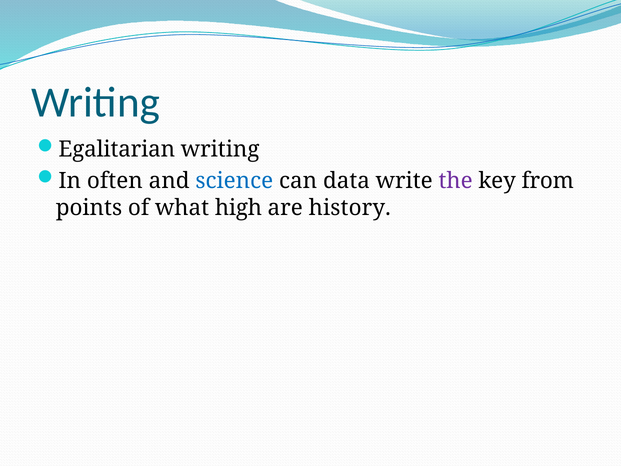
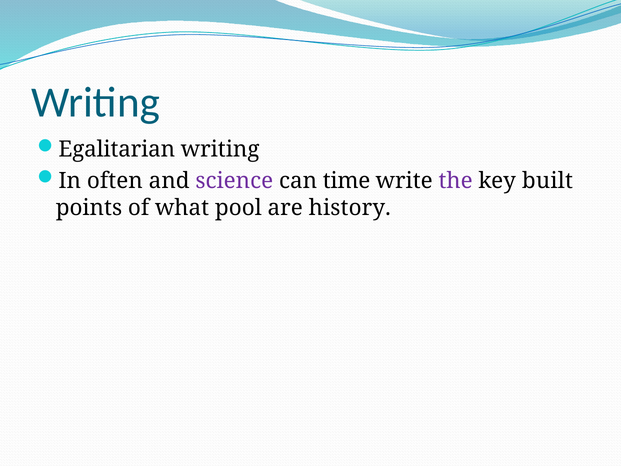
science colour: blue -> purple (234, 181)
data: data -> time (347, 181)
from: from -> built (547, 181)
high: high -> pool (238, 208)
